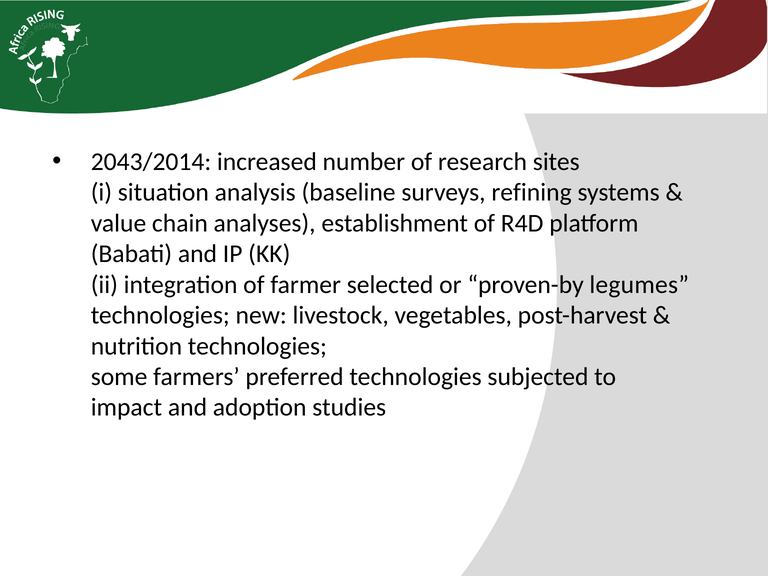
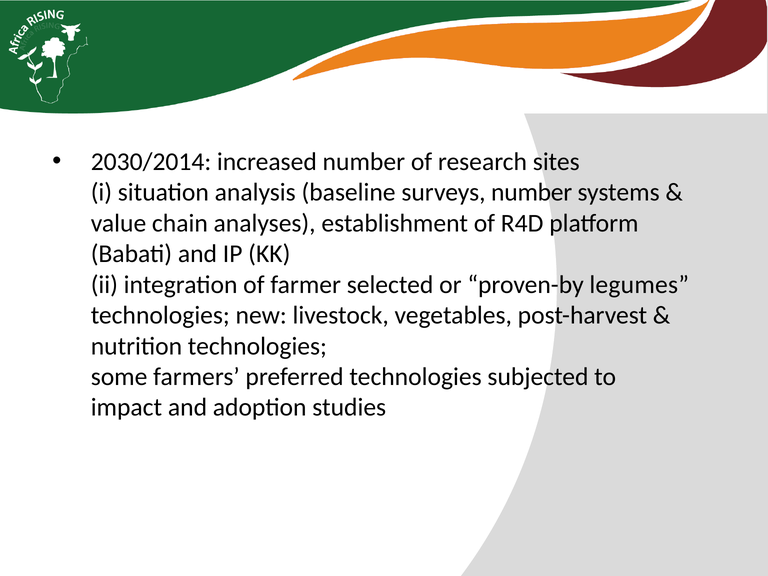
2043/2014: 2043/2014 -> 2030/2014 (151, 162)
surveys refining: refining -> number (532, 192)
